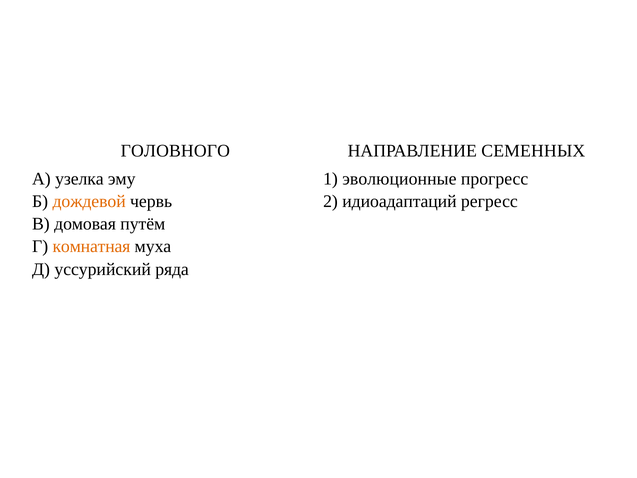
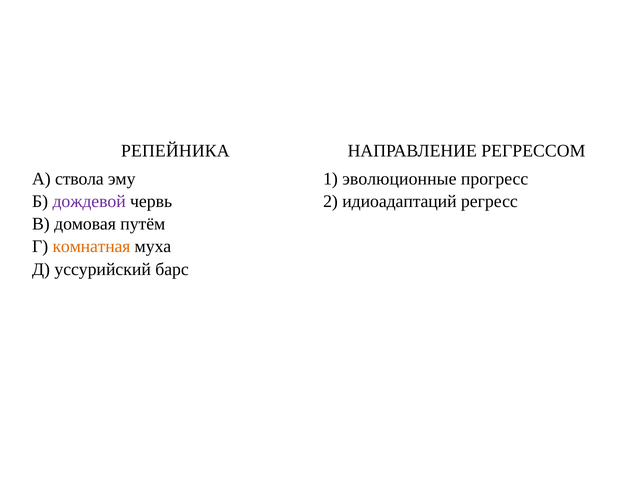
ГОЛОВНОГО: ГОЛОВНОГО -> РЕПЕЙНИКА (175, 151)
СЕМЕННЫХ: СЕМЕННЫХ -> РЕГРЕССОМ (533, 151)
узелка: узелка -> ствола (79, 179)
дождевой colour: orange -> purple (89, 201)
ряда: ряда -> барс (172, 269)
